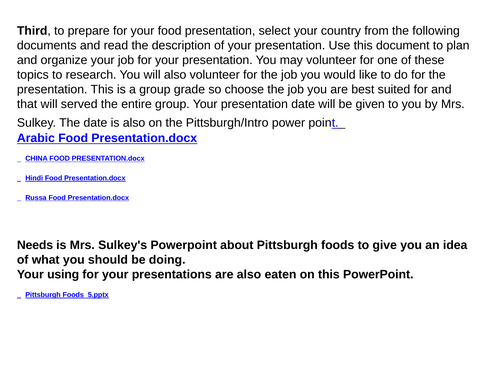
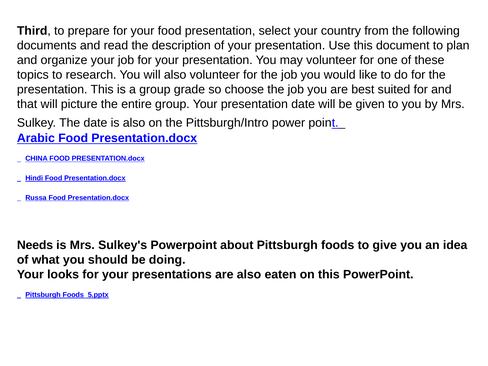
served: served -> picture (79, 104)
using: using -> looks (63, 274)
